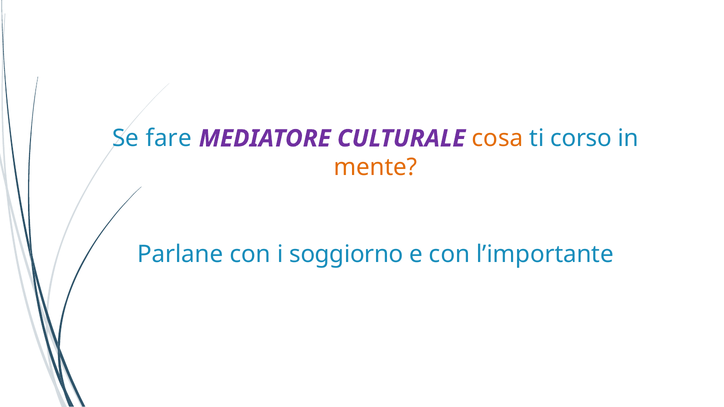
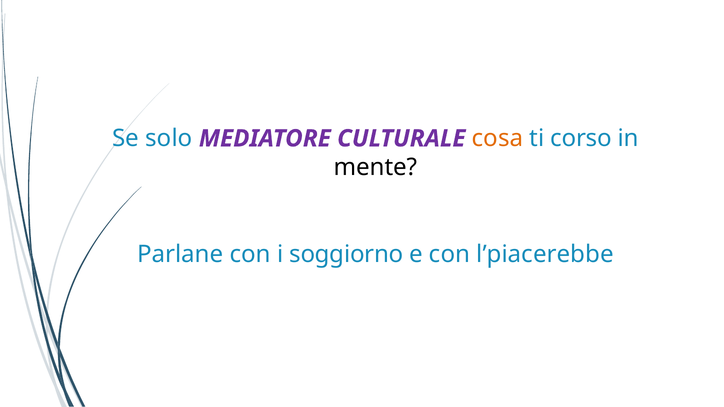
fare: fare -> solo (169, 139)
mente colour: orange -> black (375, 168)
l’importante: l’importante -> l’piacerebbe (545, 254)
